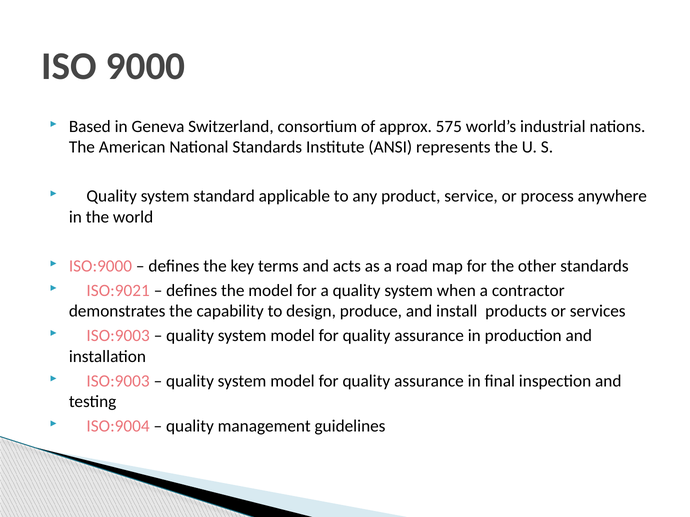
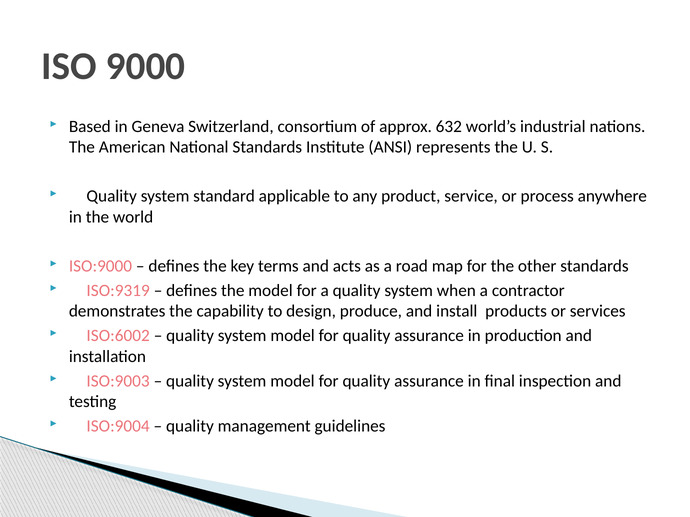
575: 575 -> 632 (449, 127)
ISO:9021: ISO:9021 -> ISO:9319 (118, 291)
ISO:9003: ISO:9003 -> ISO:6002 (118, 336)
